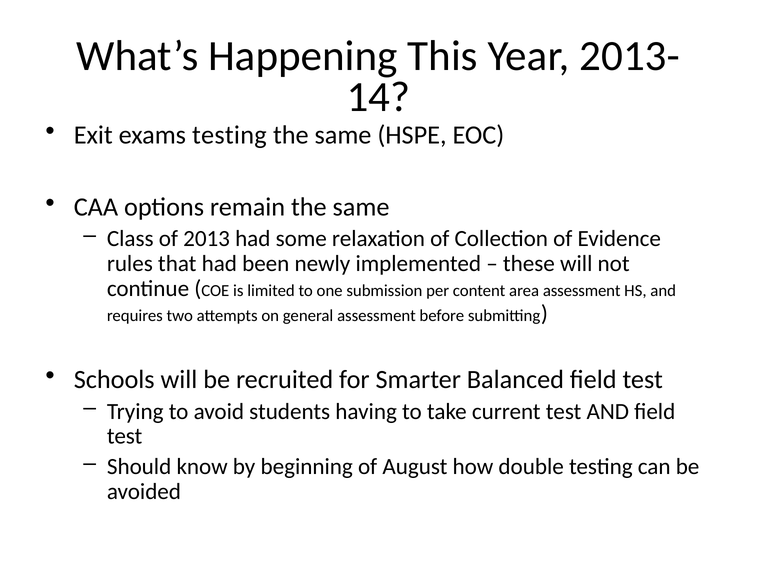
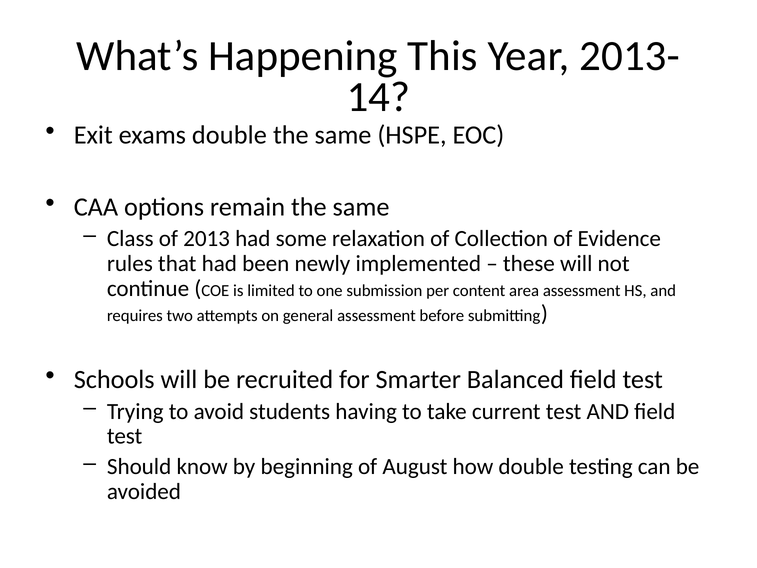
exams testing: testing -> double (229, 135)
